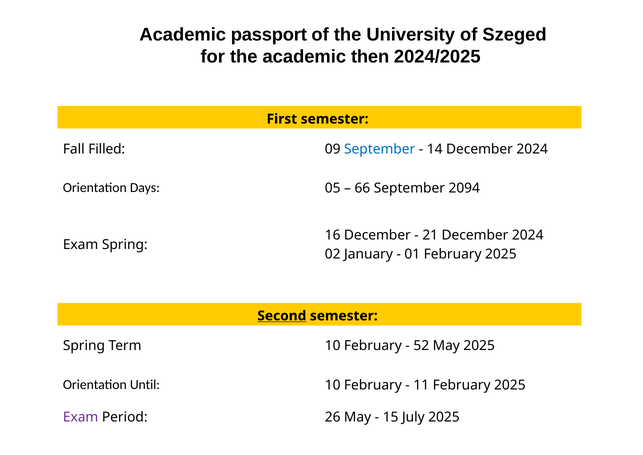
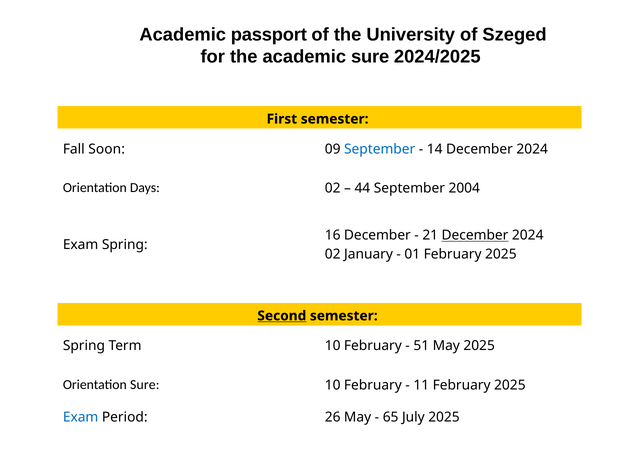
academic then: then -> sure (370, 56)
Filled: Filled -> Soon (107, 149)
Days 05: 05 -> 02 (333, 188)
66: 66 -> 44 (362, 188)
2094: 2094 -> 2004 (464, 188)
December underline: none -> present (475, 235)
52: 52 -> 51 (421, 346)
Orientation Until: Until -> Sure (145, 384)
Exam colour: purple -> blue (81, 417)
15: 15 -> 65 (391, 417)
